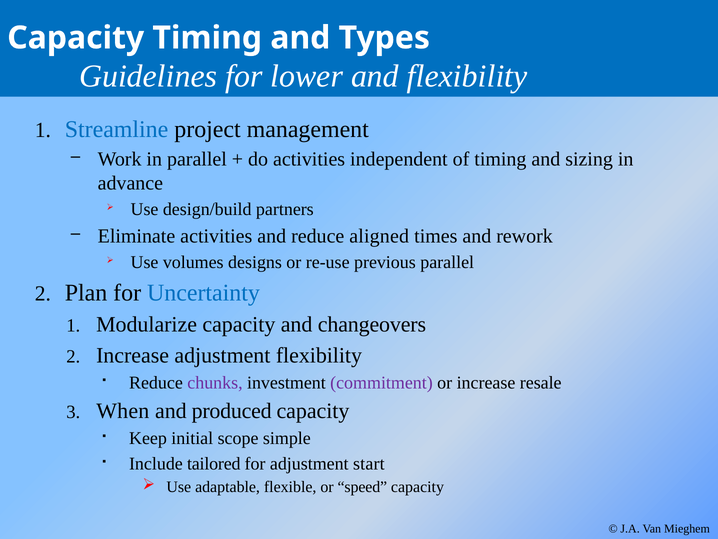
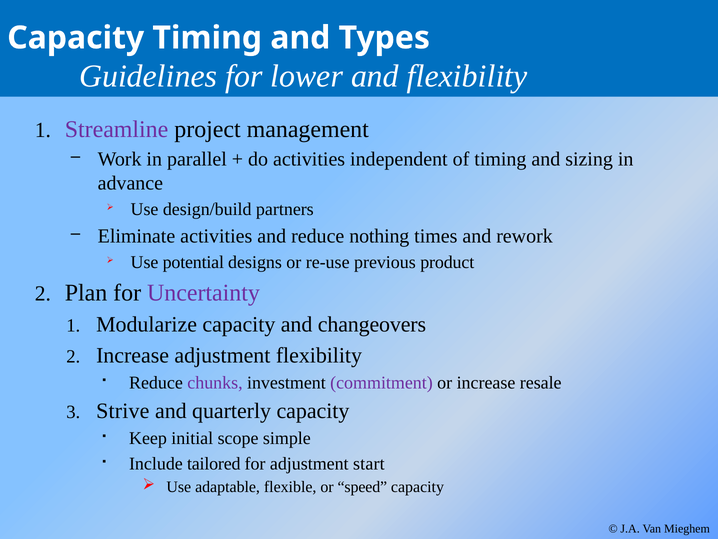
Streamline colour: blue -> purple (117, 129)
aligned: aligned -> nothing (379, 236)
volumes: volumes -> potential (193, 262)
previous parallel: parallel -> product (447, 262)
Uncertainty colour: blue -> purple (203, 293)
When: When -> Strive (123, 411)
produced: produced -> quarterly (232, 411)
